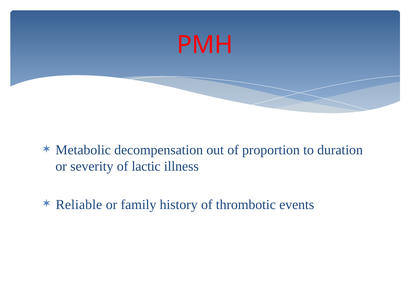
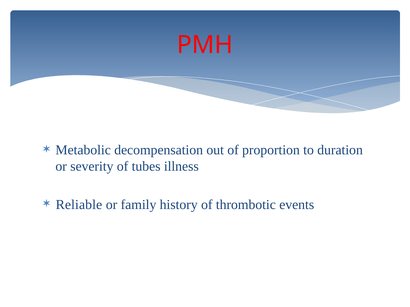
lactic: lactic -> tubes (146, 167)
